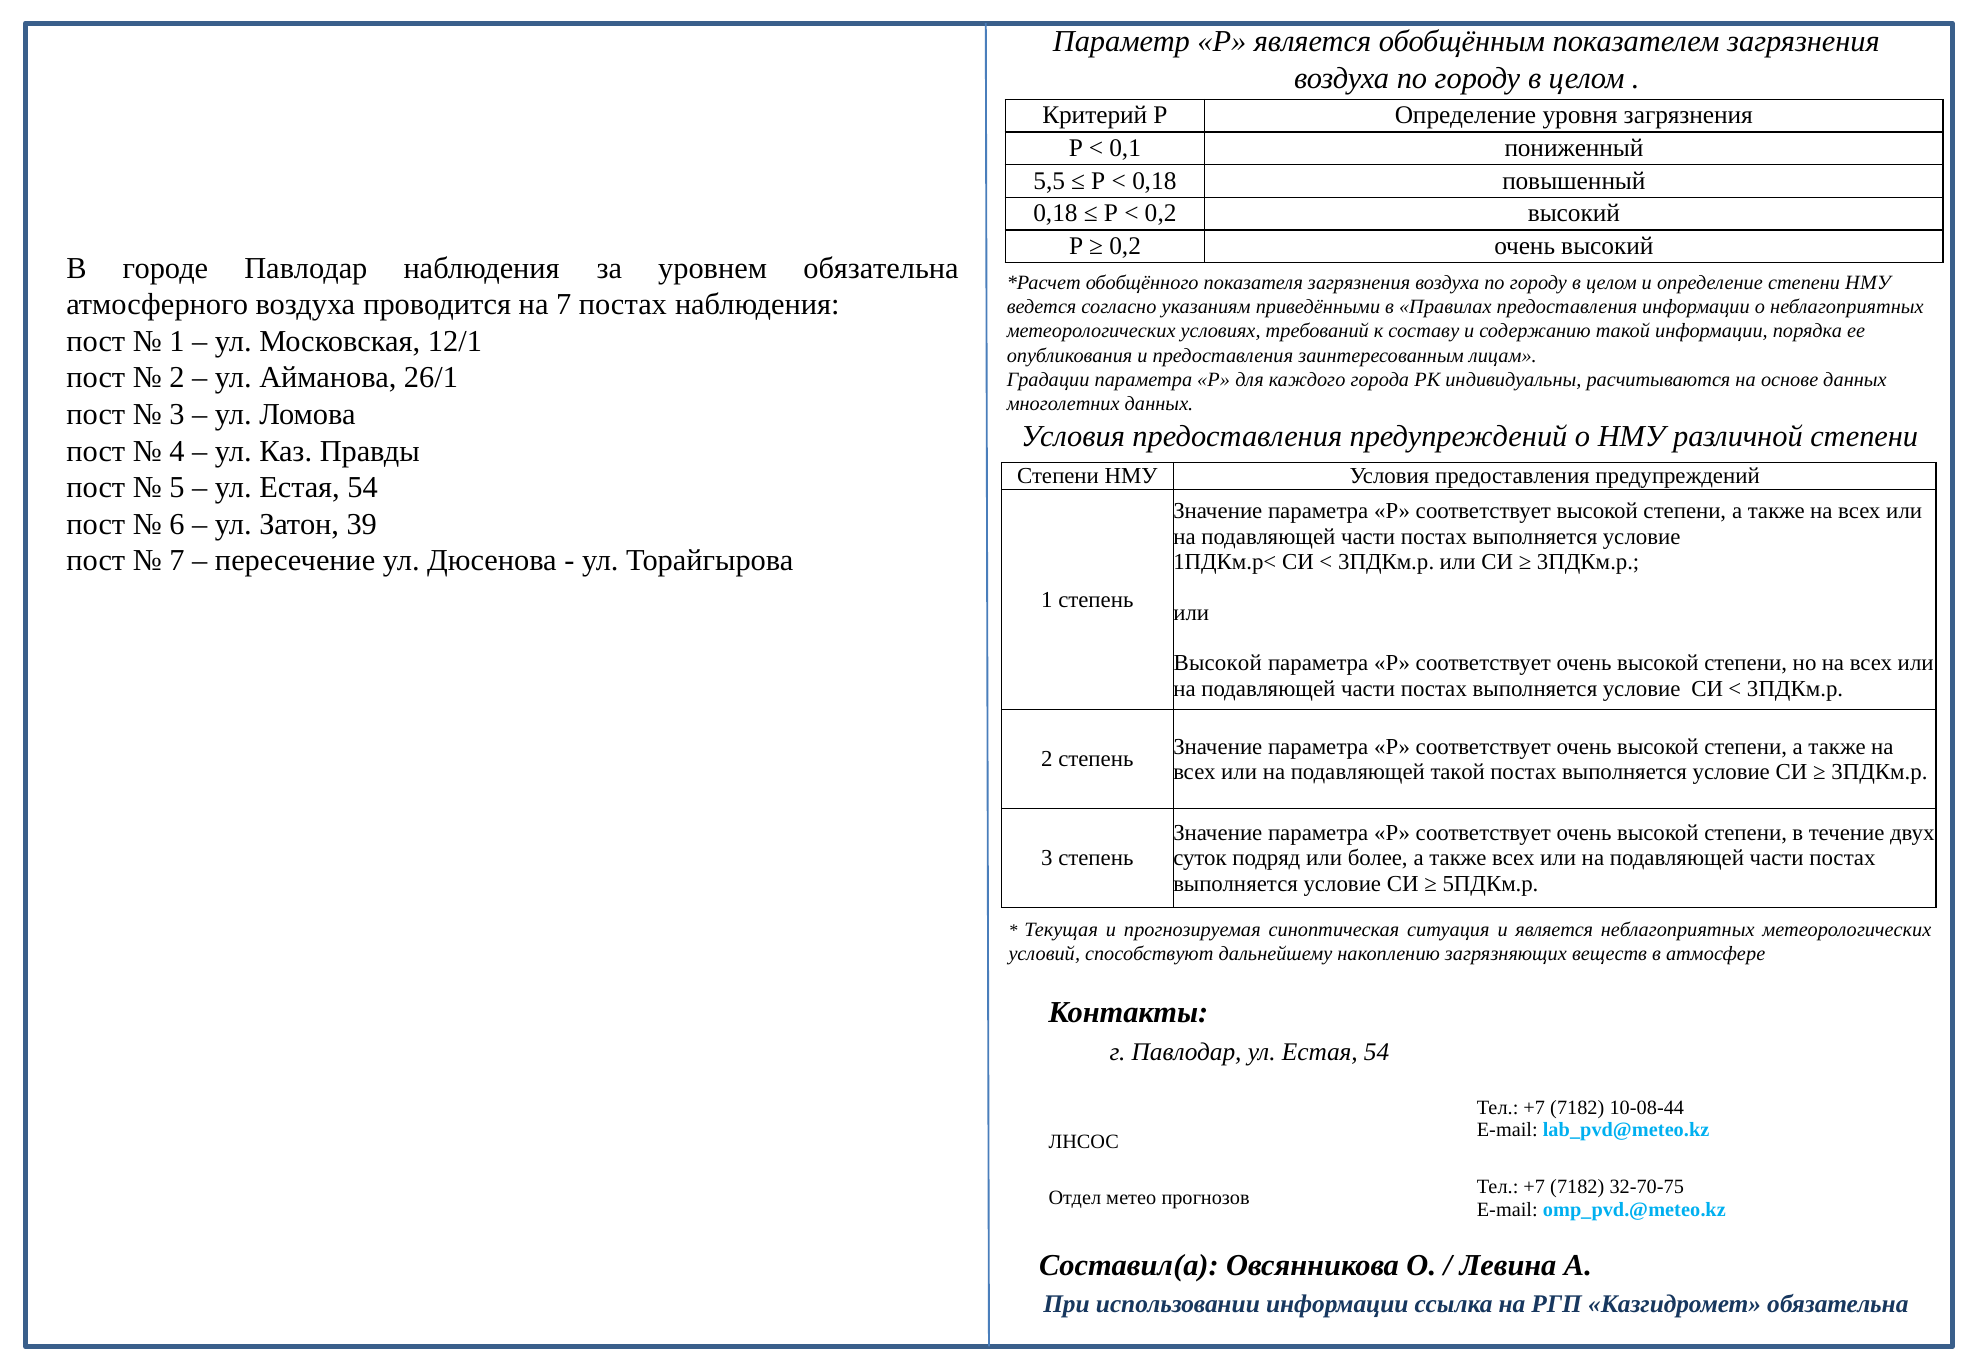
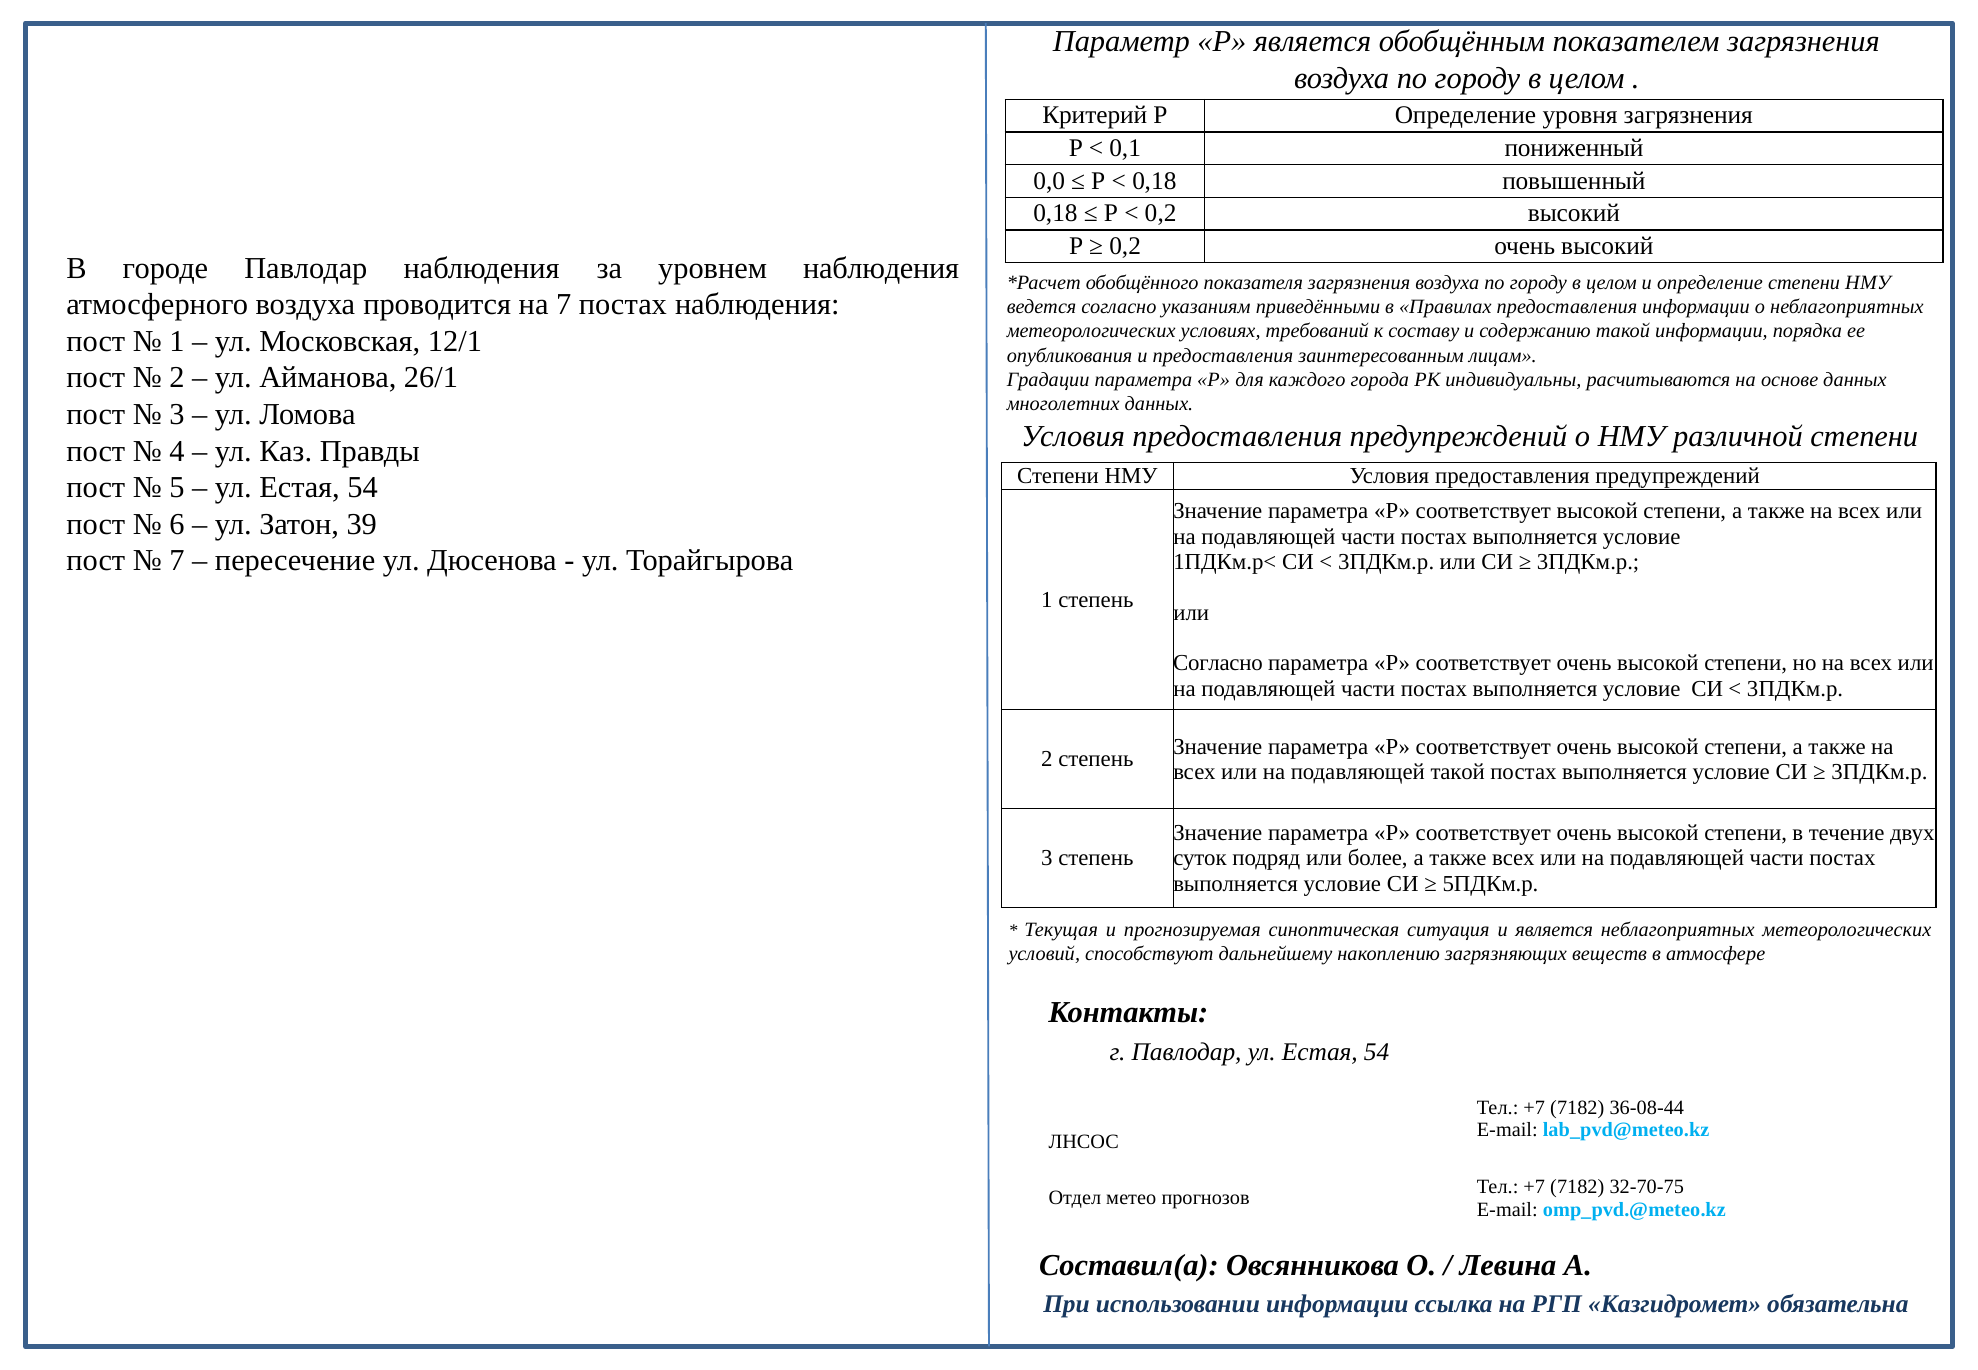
5,5: 5,5 -> 0,0 (1049, 181)
уровнем обязательна: обязательна -> наблюдения (881, 268)
Высокой: Высокой -> Согласно (1218, 663)
10-08-44: 10-08-44 -> 36-08-44 (1647, 1107)
